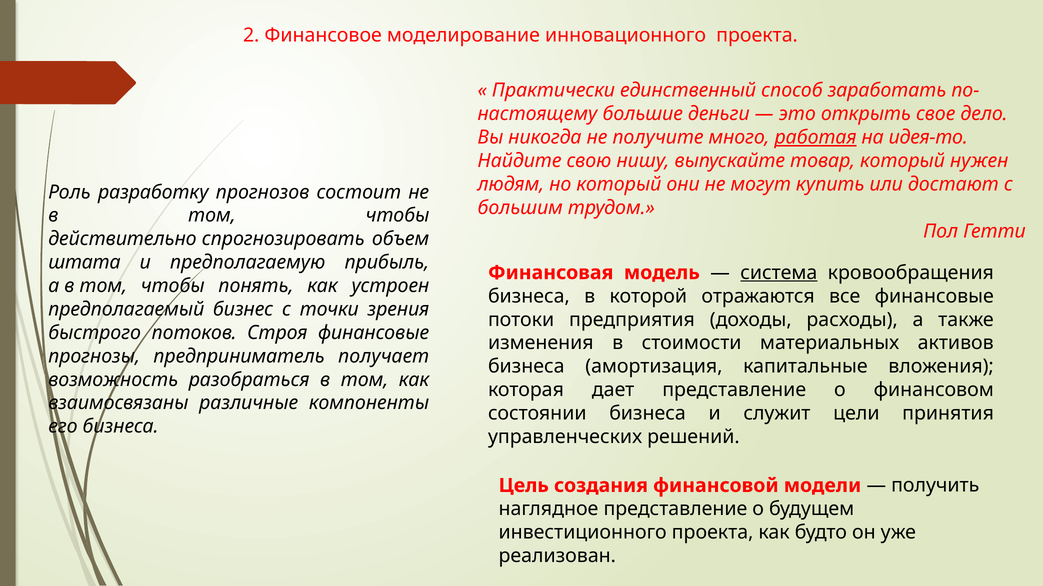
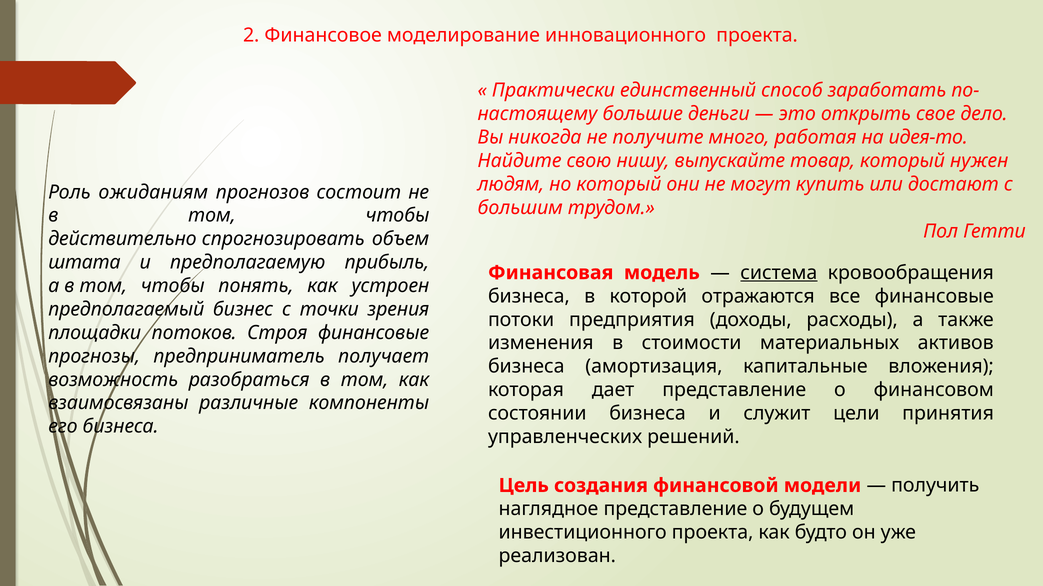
работая underline: present -> none (816, 137)
разработку: разработку -> ожиданиям (153, 192)
быстрого: быстрого -> площадки (95, 333)
